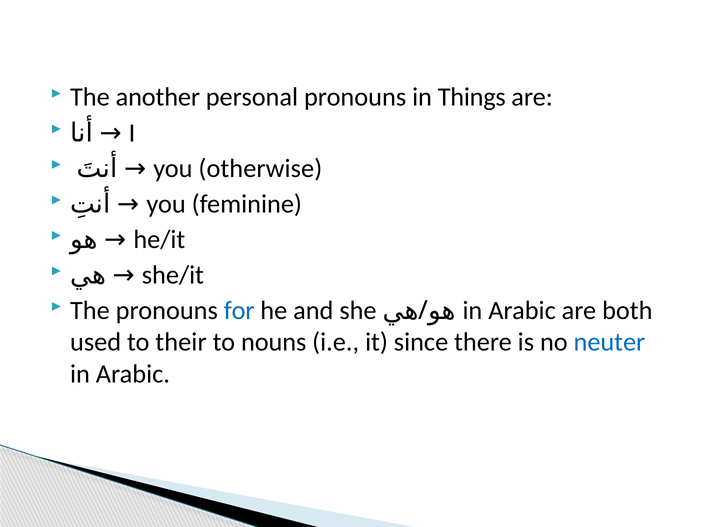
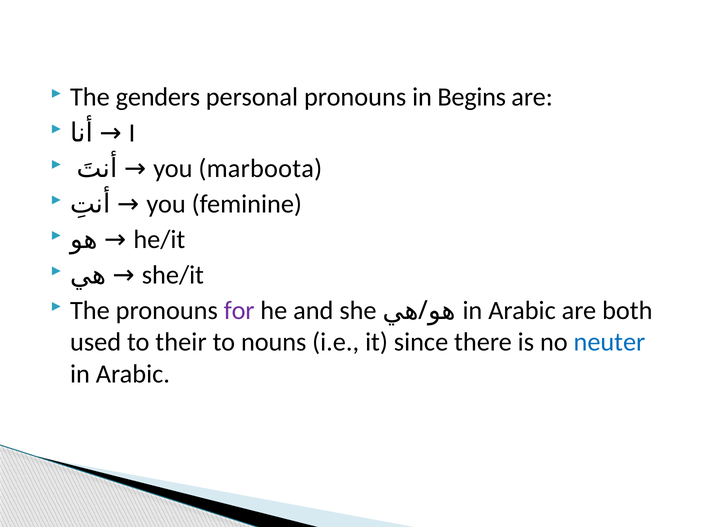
another: another -> genders (158, 97)
Things: Things -> Begins (472, 97)
otherwise: otherwise -> marboota (260, 168)
for colour: blue -> purple (239, 310)
